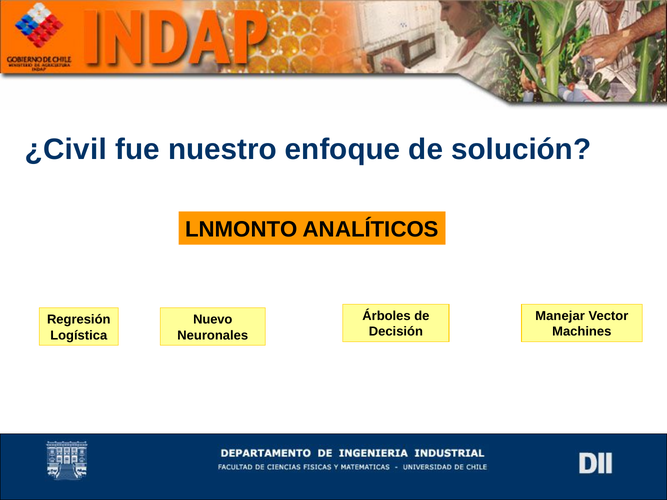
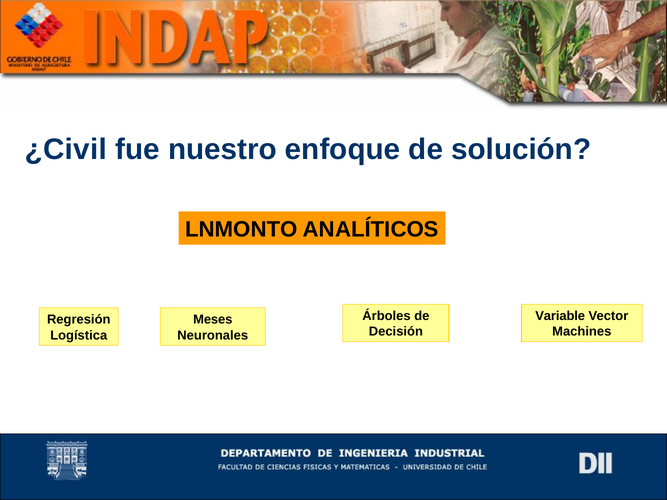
Manejar: Manejar -> Variable (560, 316)
Nuevo: Nuevo -> Meses (213, 320)
